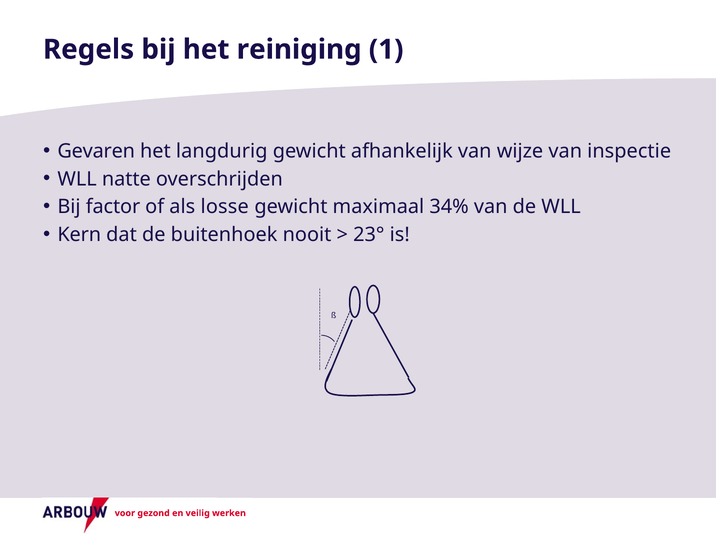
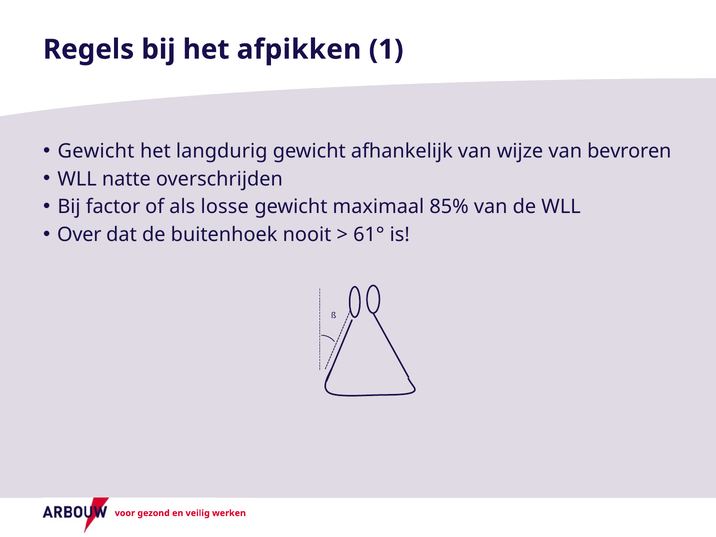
reiniging: reiniging -> afpikken (299, 49)
Gevaren: Gevaren -> Gewicht (96, 151)
inspectie: inspectie -> bevroren (629, 151)
34%: 34% -> 85% (449, 207)
Kern: Kern -> Over (79, 235)
23°: 23° -> 61° (369, 235)
